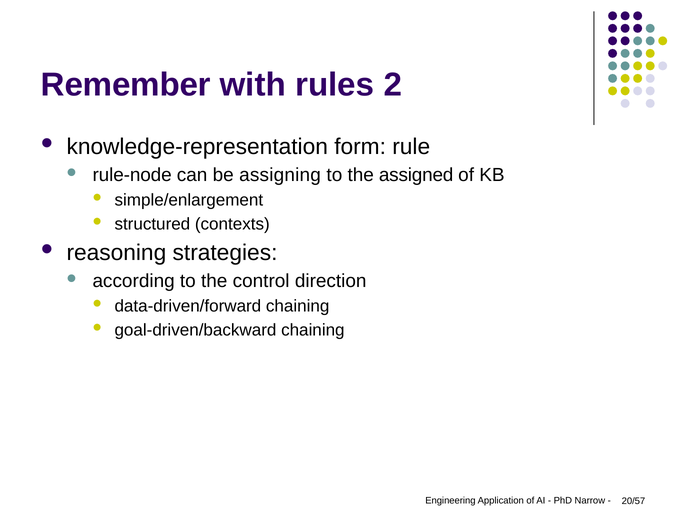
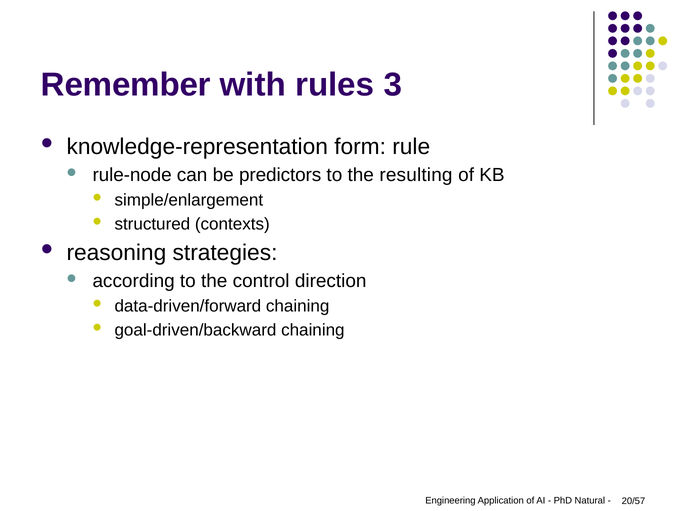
2: 2 -> 3 (393, 85)
assigning: assigning -> predictors (280, 175)
assigned: assigned -> resulting (416, 175)
Narrow: Narrow -> Natural (590, 501)
